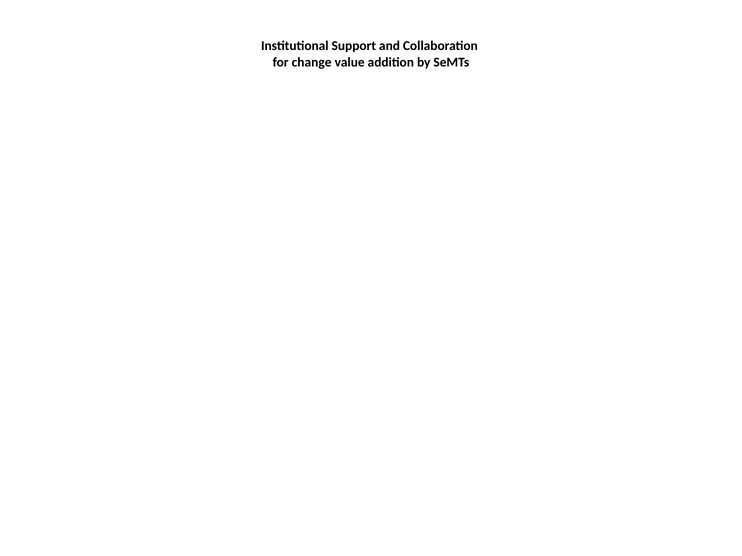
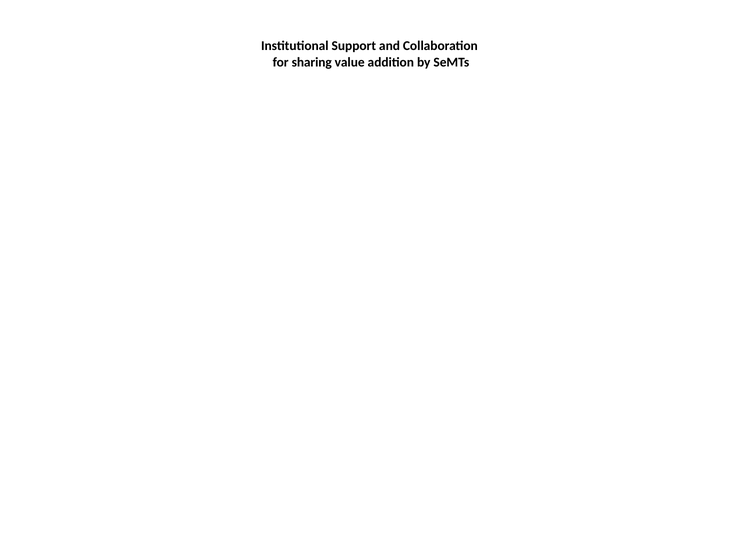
change: change -> sharing (312, 62)
